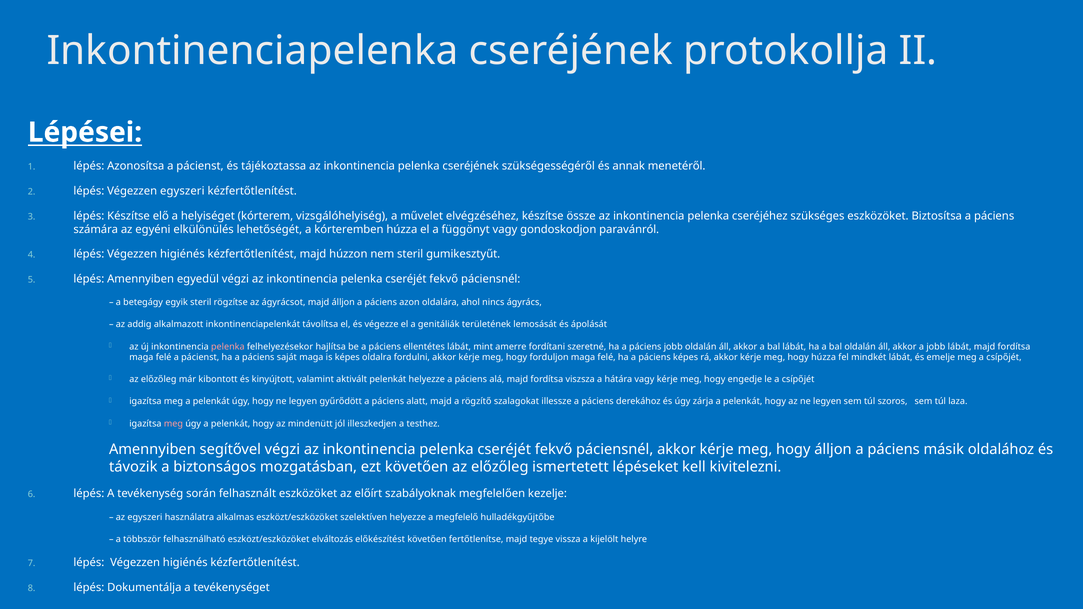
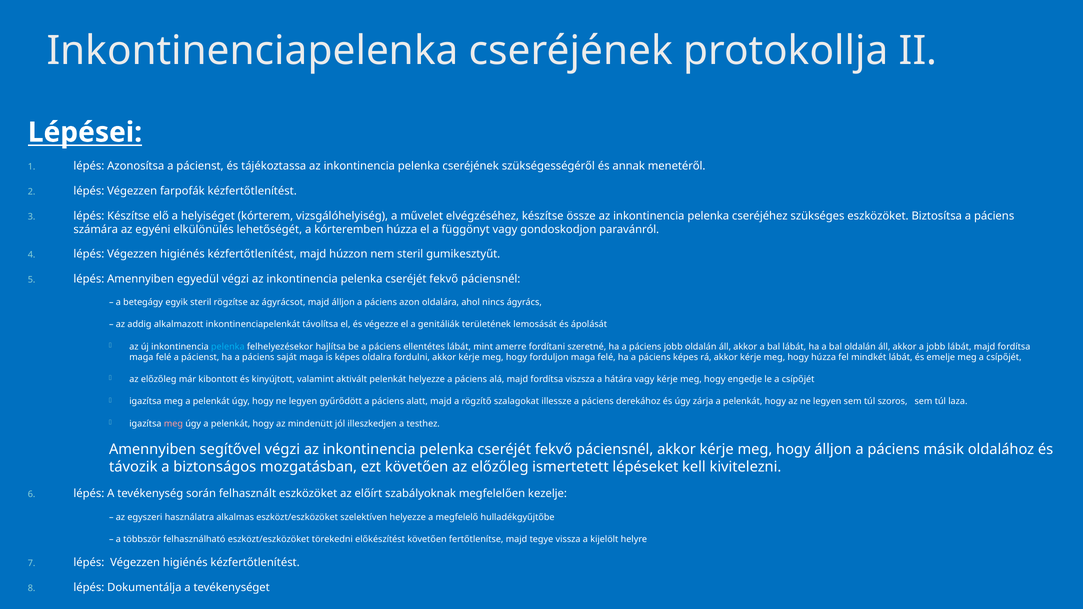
Végezzen egyszeri: egyszeri -> farpofák (182, 191)
pelenka colour: pink -> light blue (228, 347)
elváltozás: elváltozás -> törekedni (332, 539)
